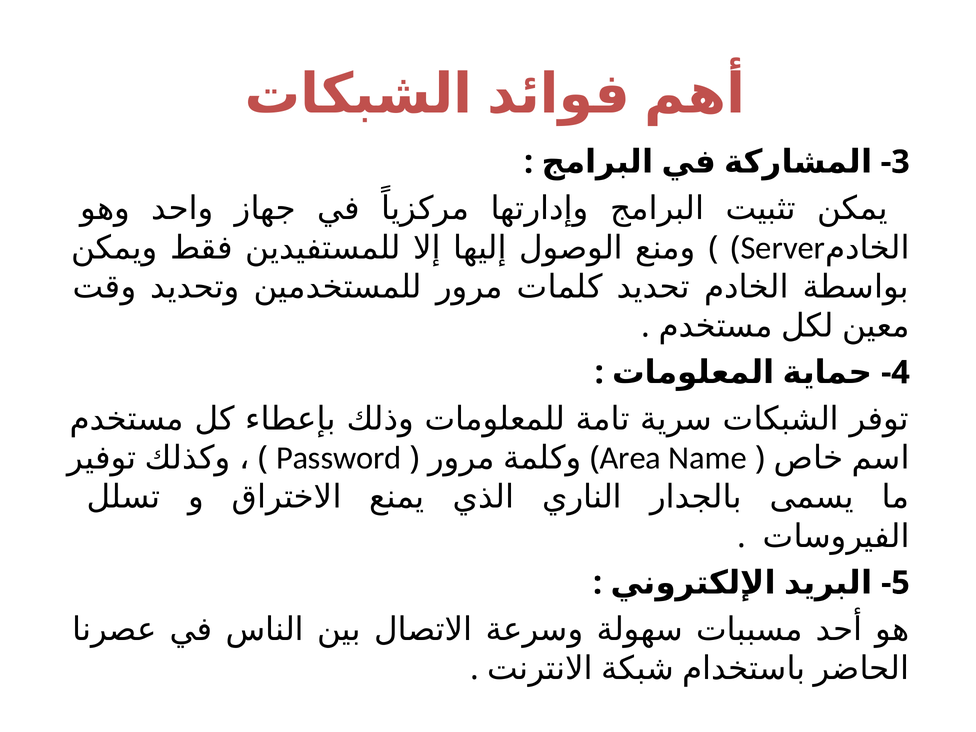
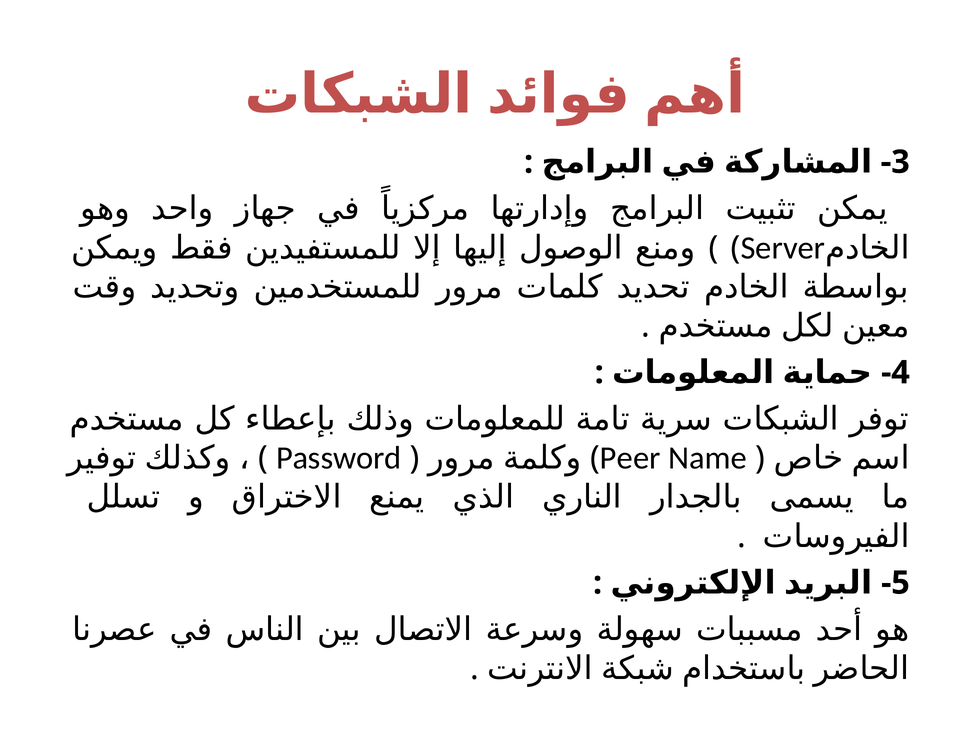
Area: Area -> Peer (630, 458)
